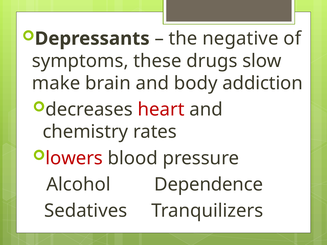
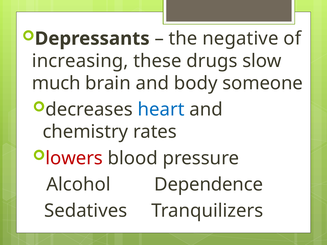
symptoms: symptoms -> increasing (80, 61)
make: make -> much (56, 83)
addiction: addiction -> someone (263, 83)
heart colour: red -> blue (161, 110)
